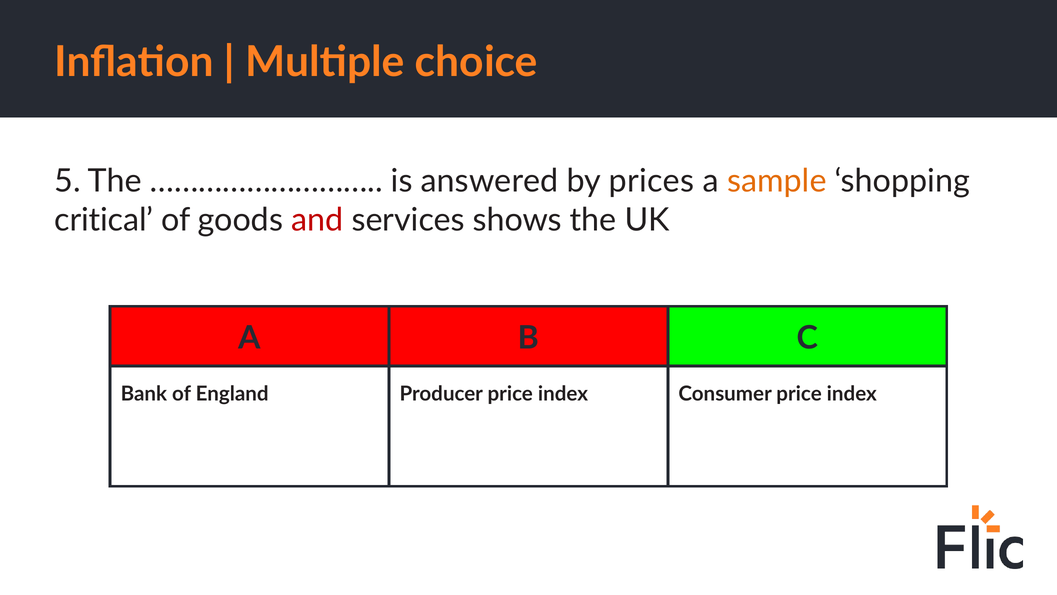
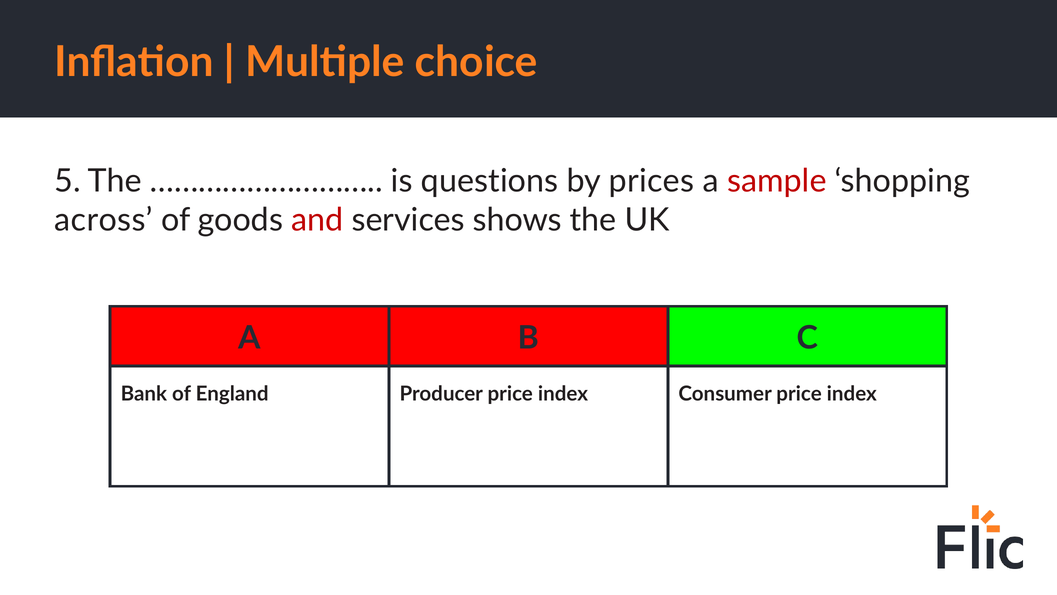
answered: answered -> questions (490, 181)
sample colour: orange -> red (777, 181)
critical: critical -> across (104, 220)
